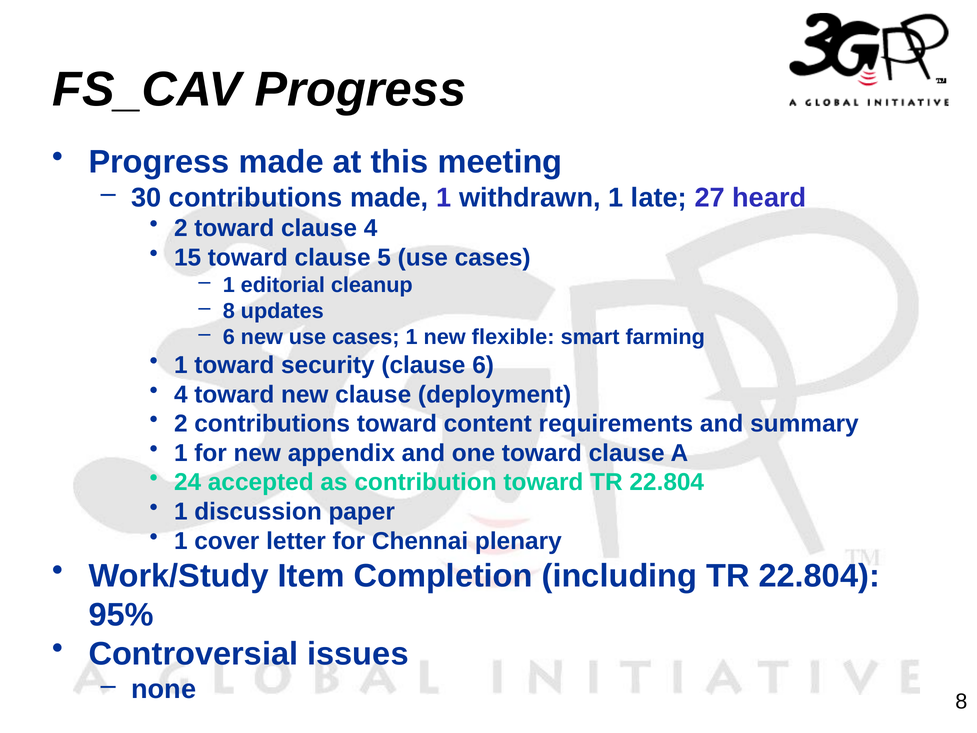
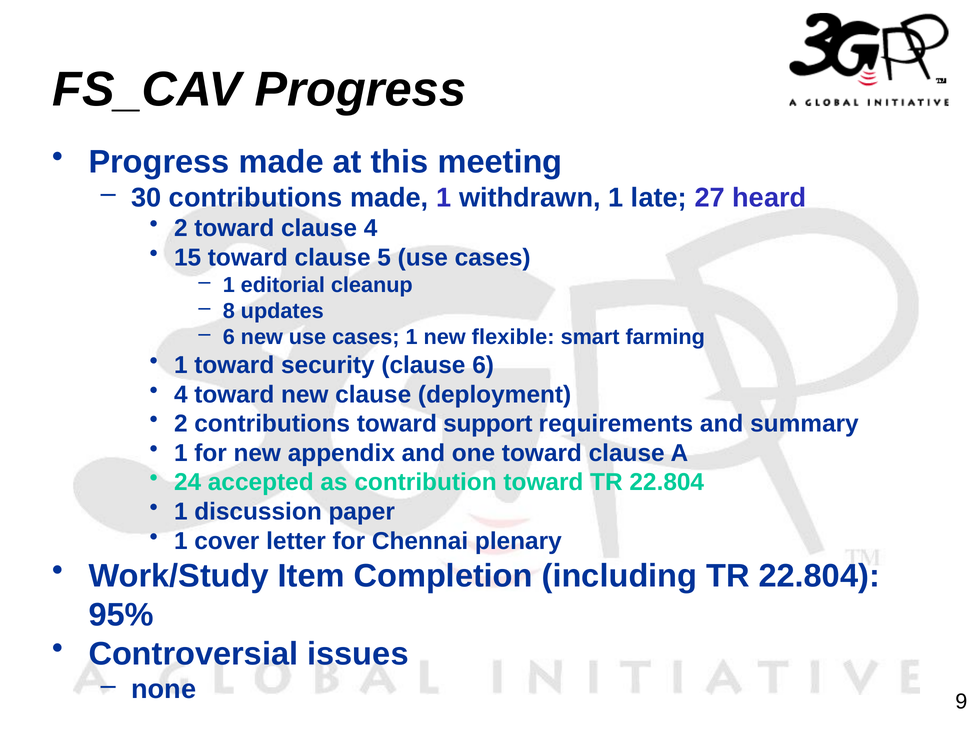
content: content -> support (488, 424)
none 8: 8 -> 9 (961, 701)
